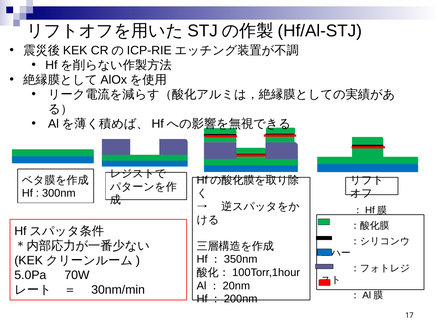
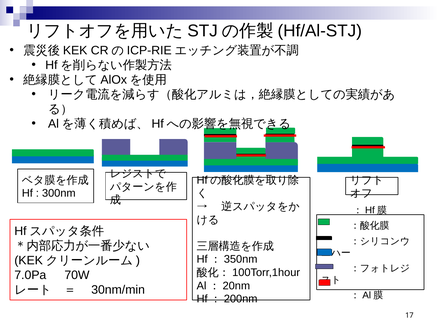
5.0Pa: 5.0Pa -> 7.0Pa (30, 275)
